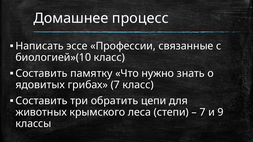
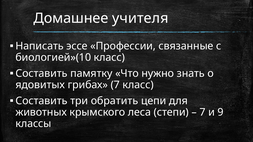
процесс: процесс -> учителя (140, 18)
